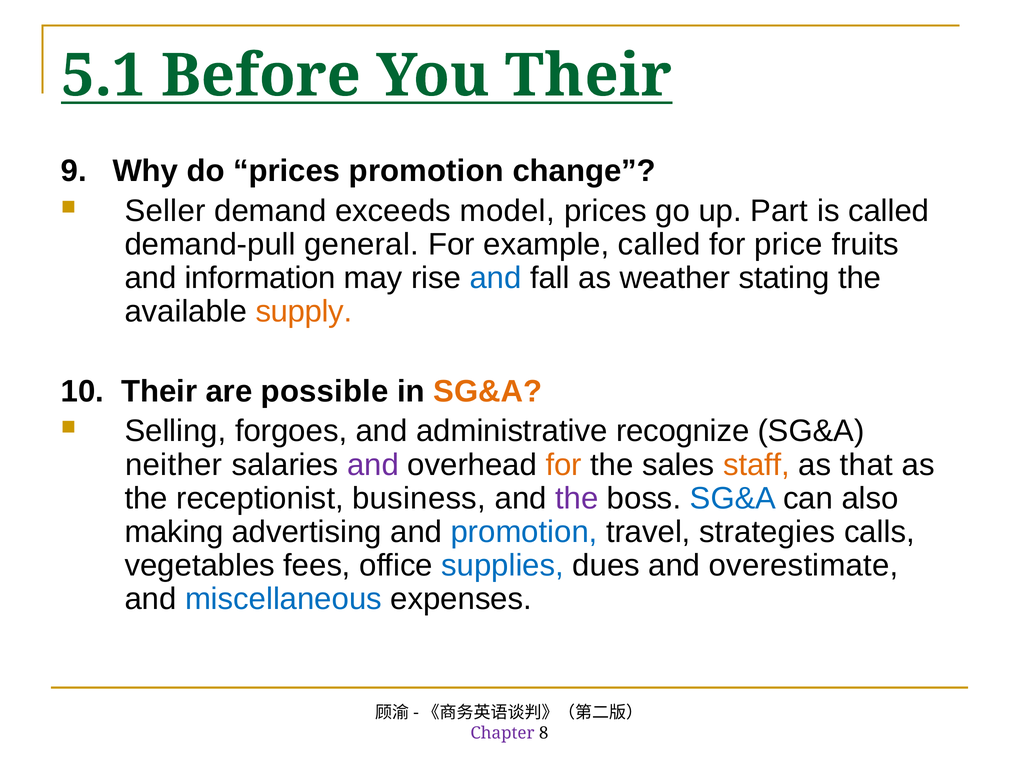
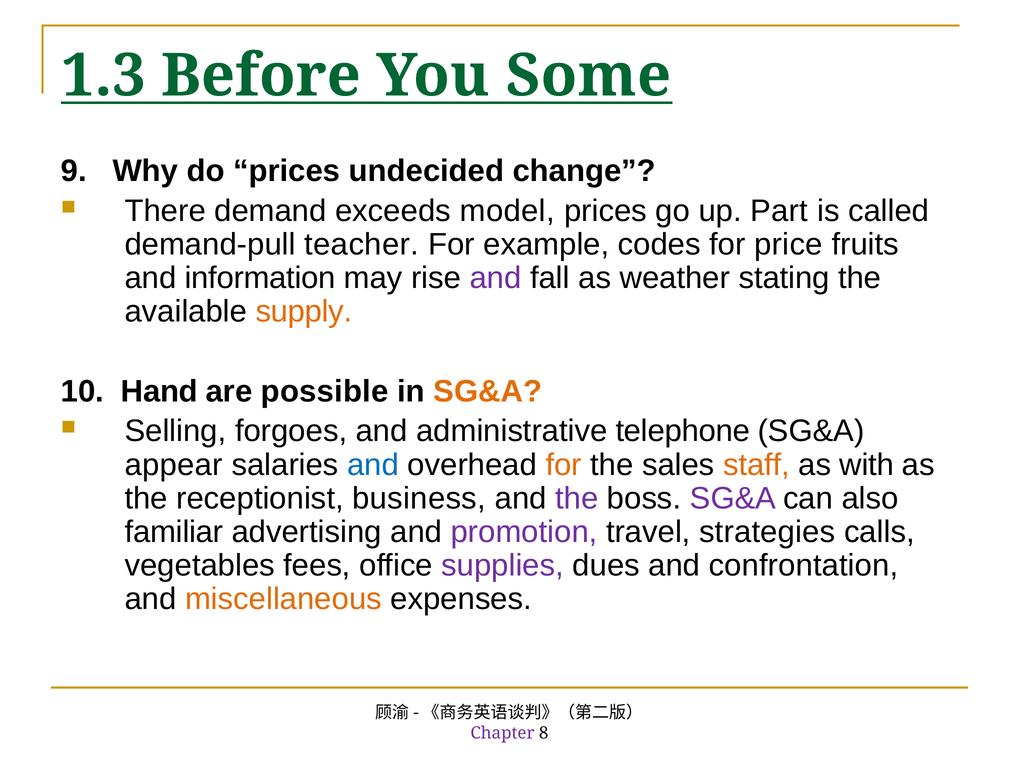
5.1: 5.1 -> 1.3 (103, 76)
You Their: Their -> Some (588, 76)
prices promotion: promotion -> undecided (426, 171)
Seller: Seller -> There (165, 211)
general: general -> teacher (362, 245)
example called: called -> codes (659, 245)
and colour: blue -> purple (496, 278)
10 Their: Their -> Hand (159, 391)
recognize: recognize -> telephone (683, 431)
neither: neither -> appear (174, 465)
and colour: purple -> blue (373, 465)
that: that -> with (867, 465)
SG&A colour: blue -> purple (733, 499)
making: making -> familiar (174, 532)
promotion colour: blue -> purple (524, 532)
supplies colour: blue -> purple (503, 566)
overestimate: overestimate -> confrontation (804, 566)
miscellaneous colour: blue -> orange (283, 599)
